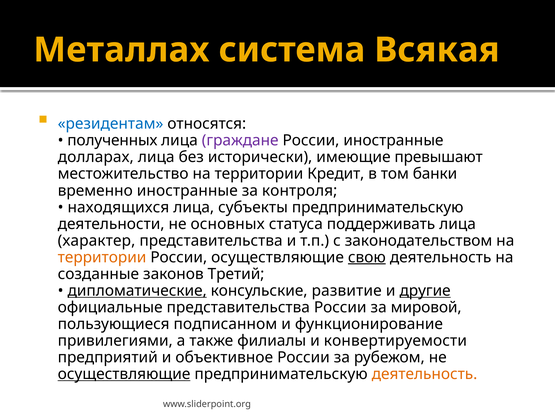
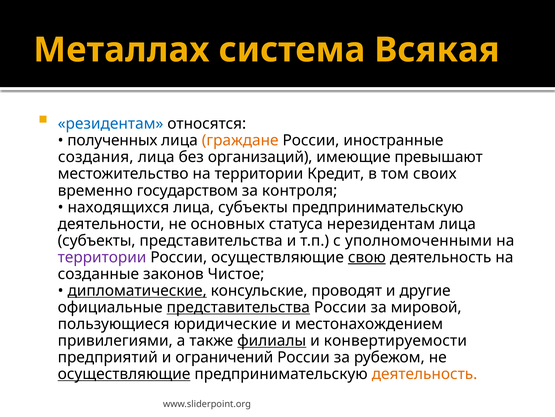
граждане colour: purple -> orange (240, 140)
долларах: долларах -> создания (96, 157)
исторически: исторически -> организаций (260, 157)
банки: банки -> своих (435, 174)
временно иностранные: иностранные -> государством (187, 190)
поддерживать: поддерживать -> нерезидентам (381, 224)
характер: характер -> субъекты (97, 240)
законодательством: законодательством -> уполномоченными (418, 240)
территории colour: orange -> purple (102, 257)
Третий: Третий -> Чистое (236, 273)
развитие: развитие -> проводят (347, 290)
другие underline: present -> none (425, 290)
представительства underline: none -> present (238, 307)
подписанном: подписанном -> юридические (225, 323)
функционирование: функционирование -> местонахождением (369, 323)
филиалы underline: none -> present (272, 340)
объективное: объективное -> ограничений (224, 357)
